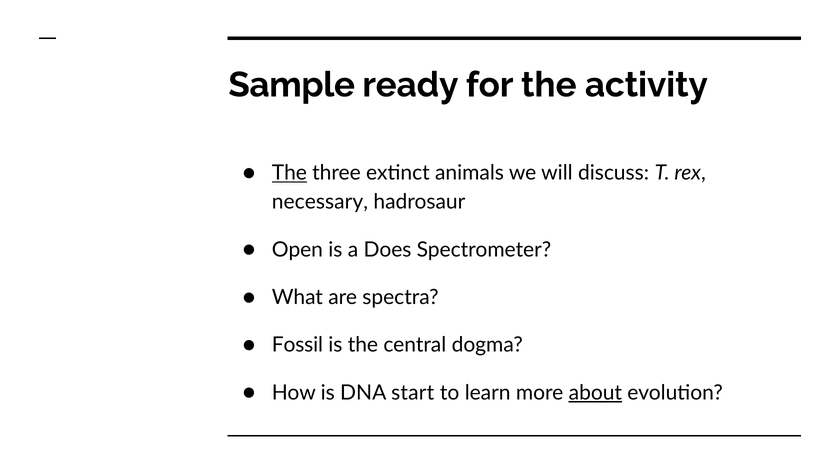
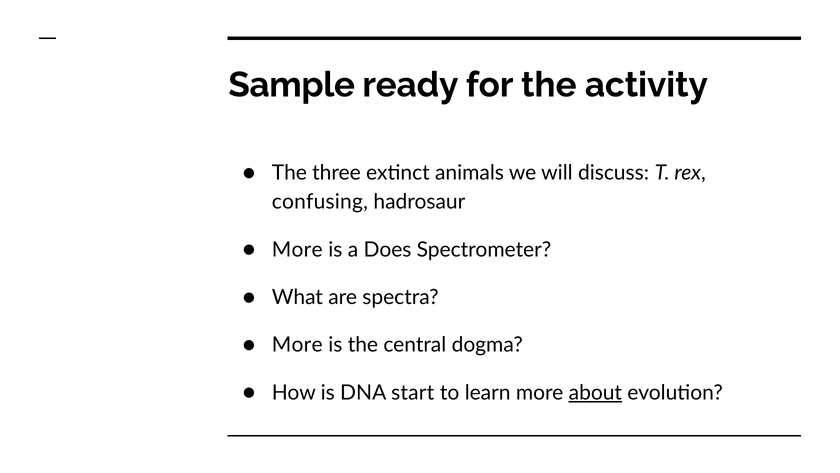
The underline: present -> none (289, 173)
necessary: necessary -> confusing (320, 202)
Open: Open -> More (297, 249)
Fossil: Fossil -> More (297, 345)
